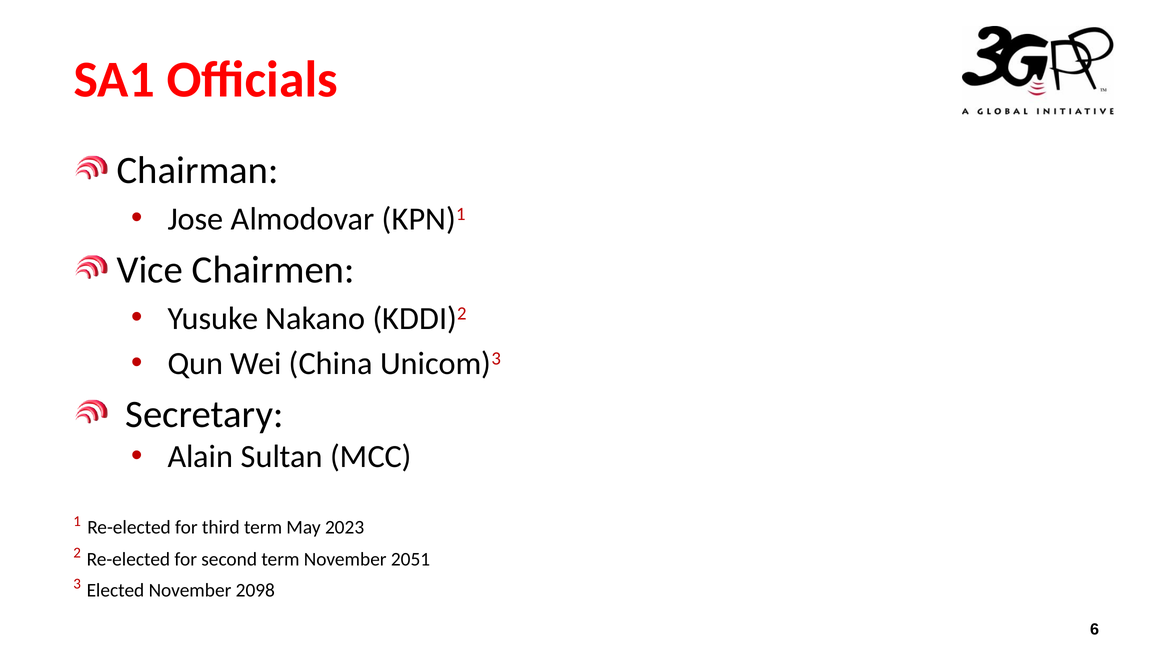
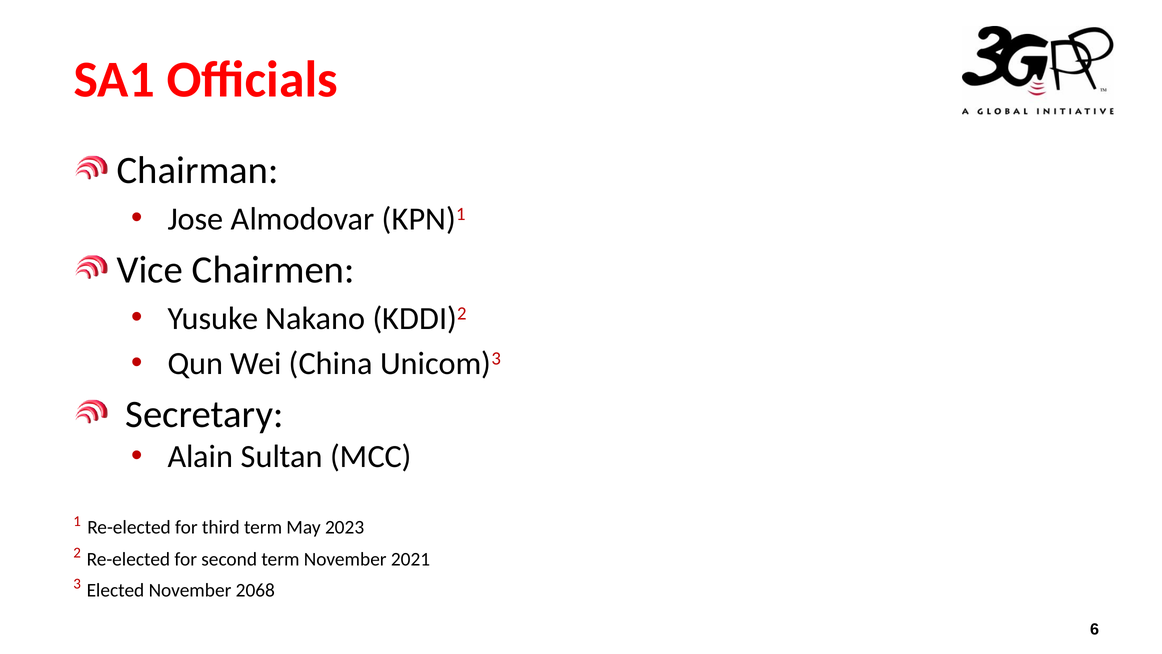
2051: 2051 -> 2021 (411, 559)
2098: 2098 -> 2068 (255, 590)
